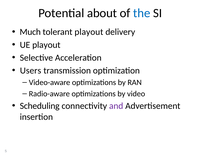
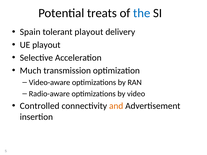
about: about -> treats (102, 13)
Much: Much -> Spain (30, 32)
Users: Users -> Much (31, 71)
Scheduling: Scheduling -> Controlled (40, 106)
and colour: purple -> orange (116, 106)
